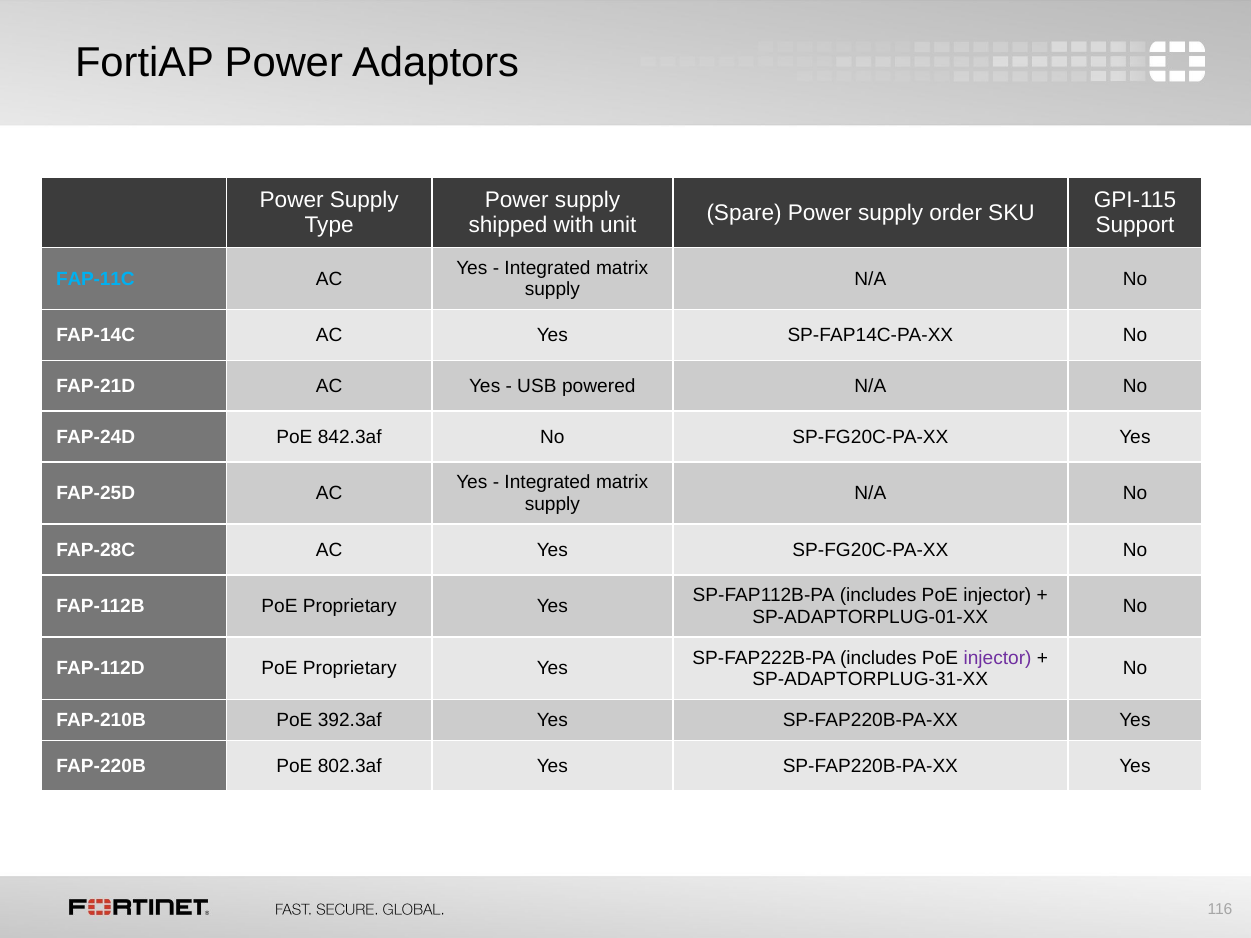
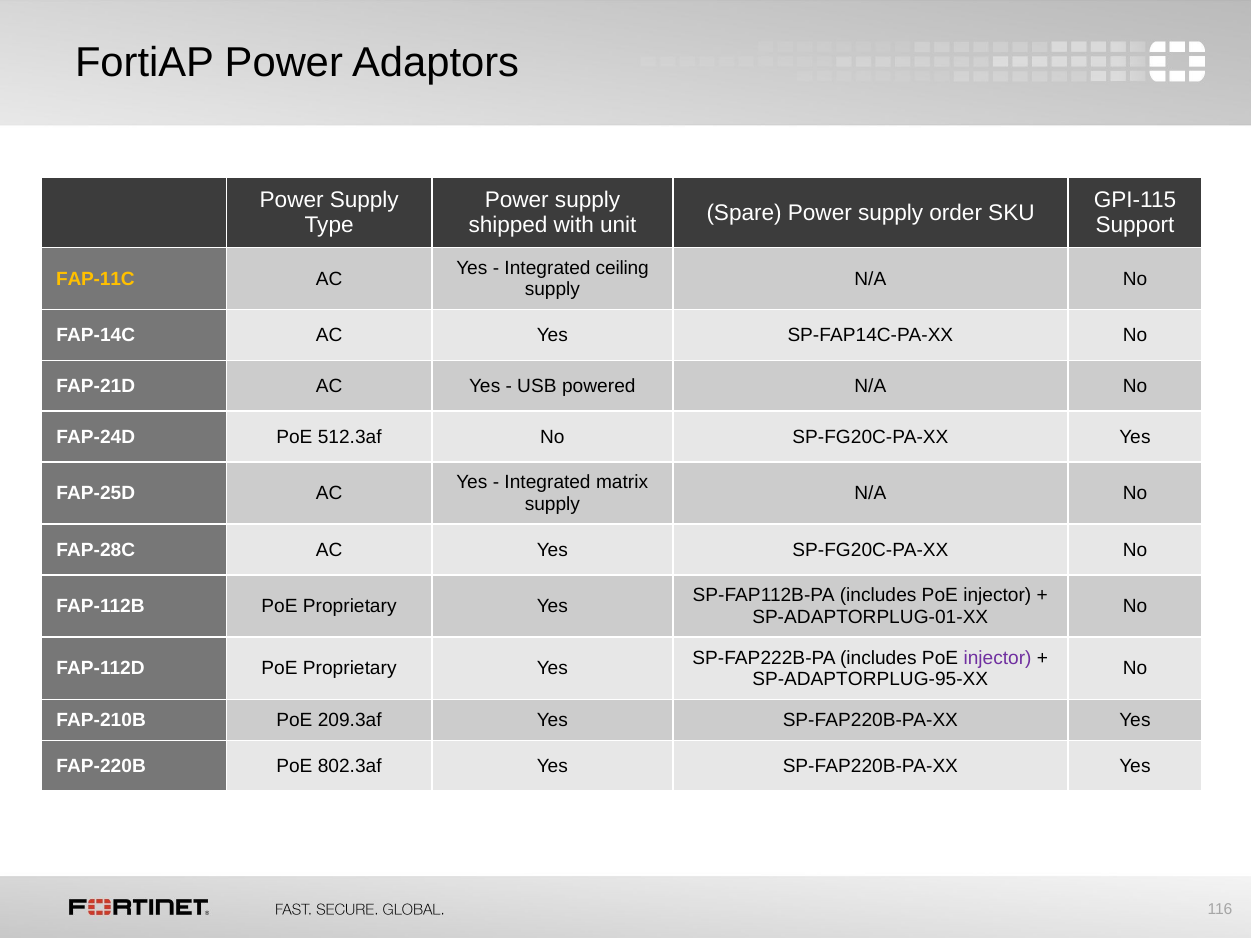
matrix: matrix -> ceiling (622, 268)
FAP-11C colour: light blue -> yellow (95, 279)
842.3af: 842.3af -> 512.3af (350, 437)
SP-ADAPTORPLUG-31-XX: SP-ADAPTORPLUG-31-XX -> SP-ADAPTORPLUG-95-XX (870, 679)
392.3af: 392.3af -> 209.3af (350, 720)
